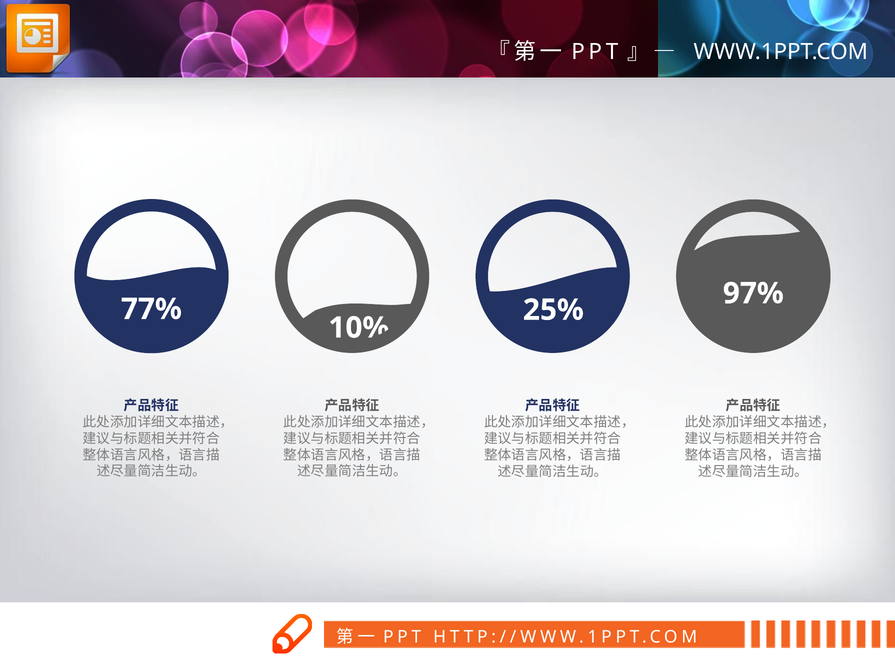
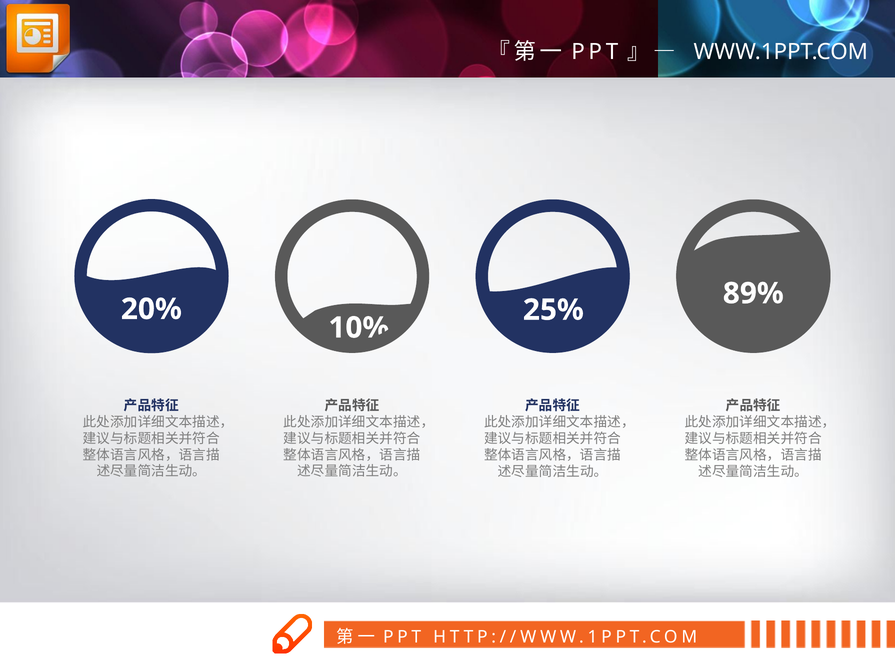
97%: 97% -> 89% (753, 294)
77%: 77% -> 20% (151, 309)
